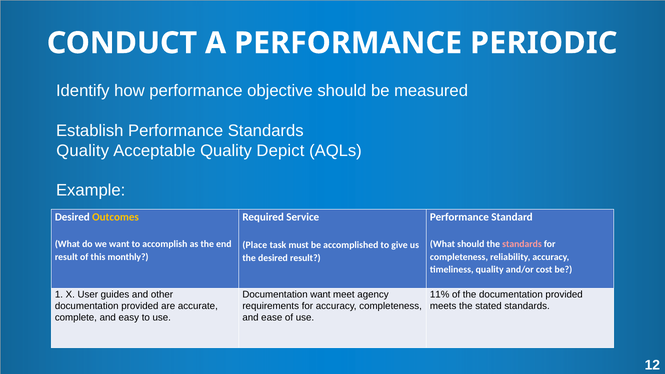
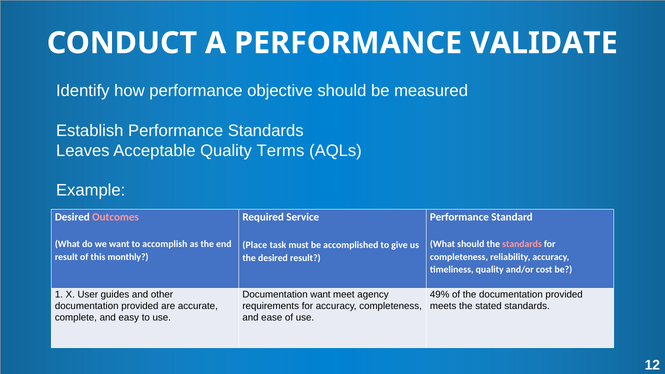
PERIODIC: PERIODIC -> VALIDATE (544, 43)
Quality: Quality -> Leaves (83, 151)
Depict: Depict -> Terms (280, 151)
Outcomes colour: yellow -> pink (116, 217)
11%: 11% -> 49% (440, 294)
